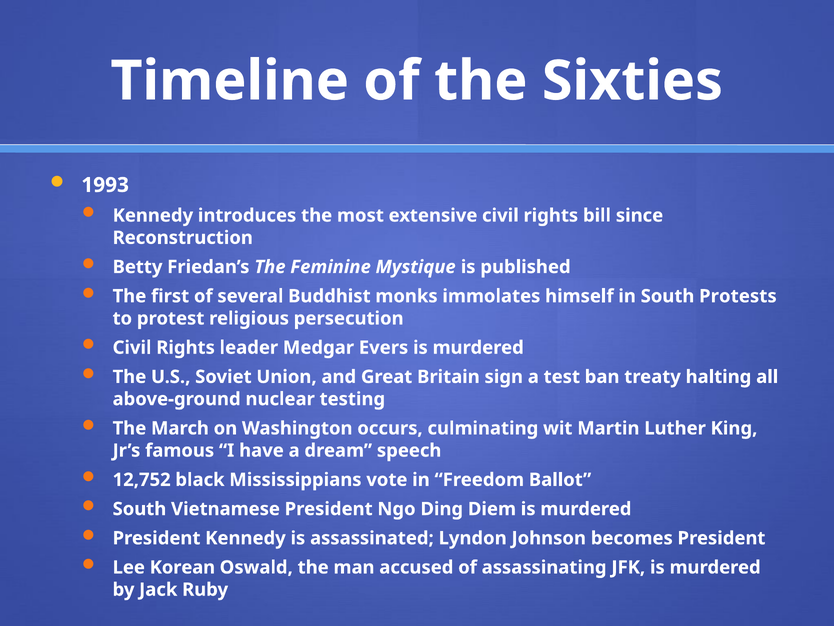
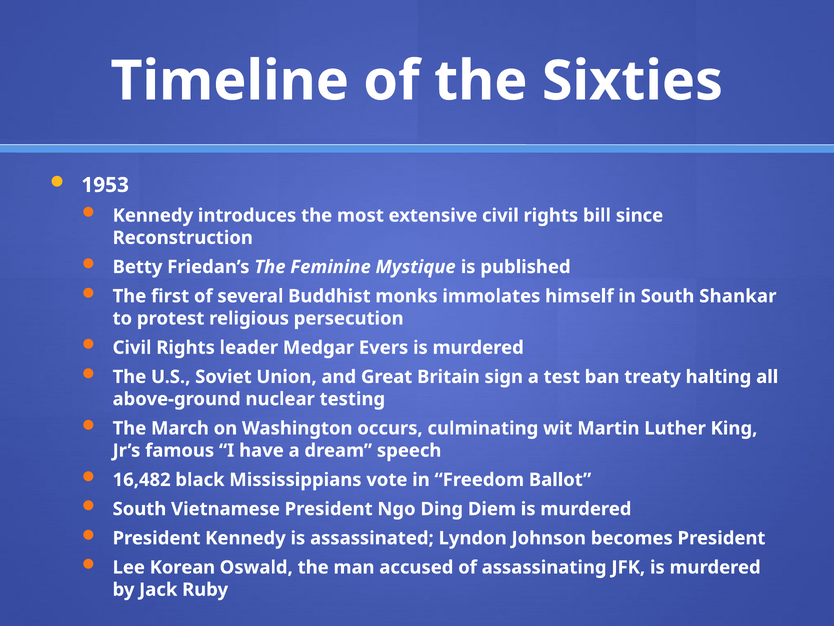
1993: 1993 -> 1953 (105, 185)
Protests: Protests -> Shankar (738, 296)
12,752: 12,752 -> 16,482 (142, 479)
